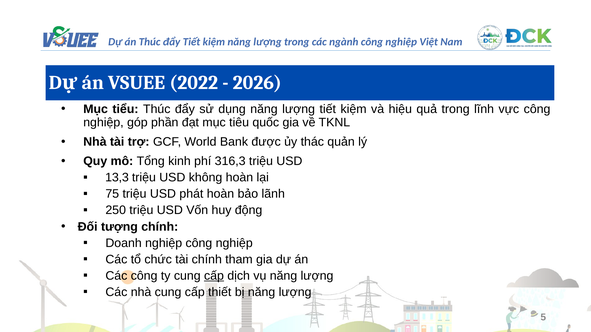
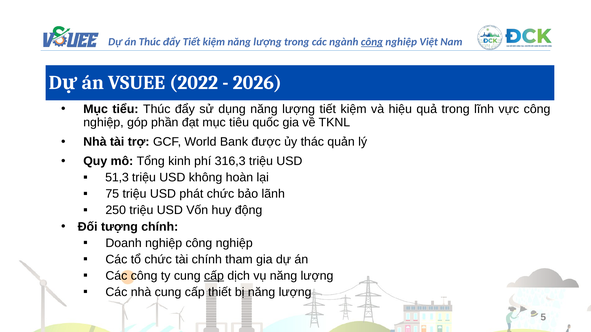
công underline: none -> present (372, 42)
13,3: 13,3 -> 51,3 (117, 178)
phát hoàn: hoàn -> chức (220, 194)
